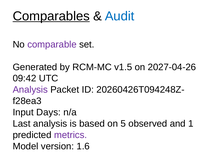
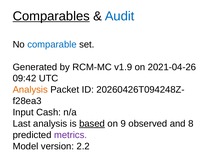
comparable colour: purple -> blue (52, 44)
v1.5: v1.5 -> v1.9 (123, 67)
2027-04-26: 2027-04-26 -> 2021-04-26 (172, 67)
Analysis colour: purple -> orange (30, 90)
Days: Days -> Cash (49, 112)
based underline: none -> present (92, 124)
5: 5 -> 9 (123, 124)
1: 1 -> 8 (191, 124)
1.6: 1.6 -> 2.2 (83, 146)
